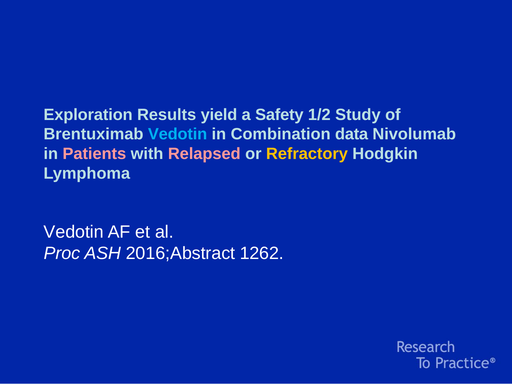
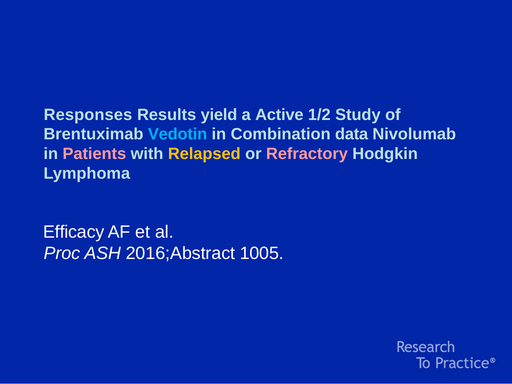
Exploration: Exploration -> Responses (88, 115)
Safety: Safety -> Active (279, 115)
Relapsed colour: pink -> yellow (204, 154)
Refractory colour: yellow -> pink (307, 154)
Vedotin: Vedotin -> Efficacy (74, 232)
1262: 1262 -> 1005 (262, 253)
